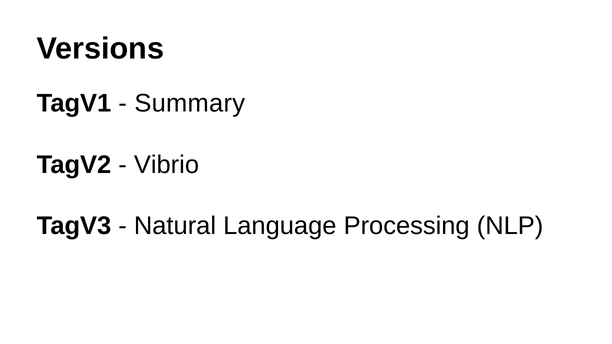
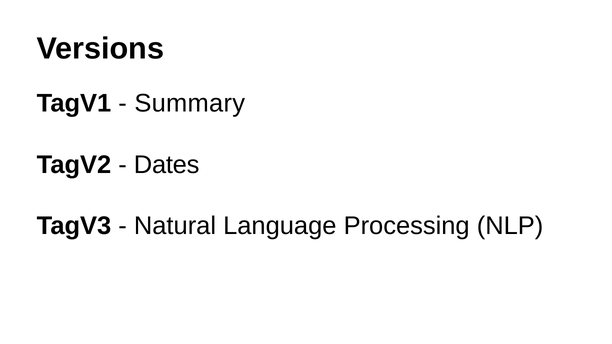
Vibrio: Vibrio -> Dates (167, 165)
